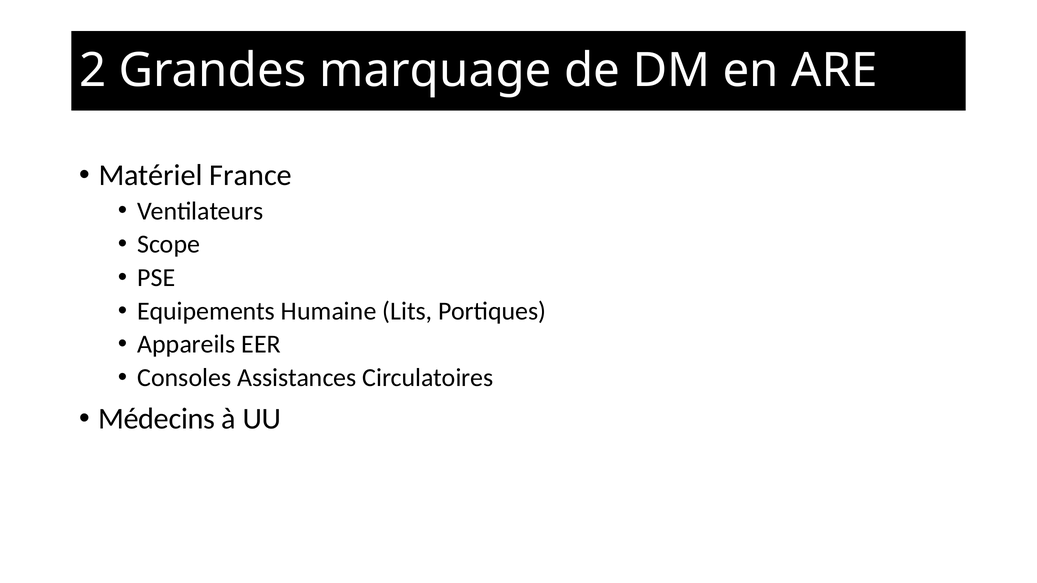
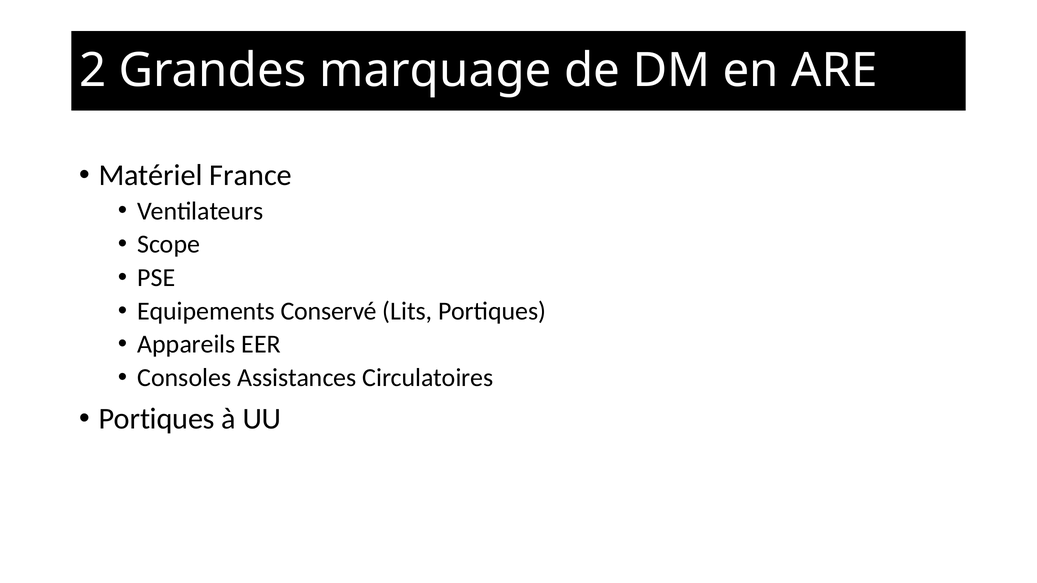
Humaine: Humaine -> Conservé (329, 311)
Médecins: Médecins -> Portiques (157, 419)
